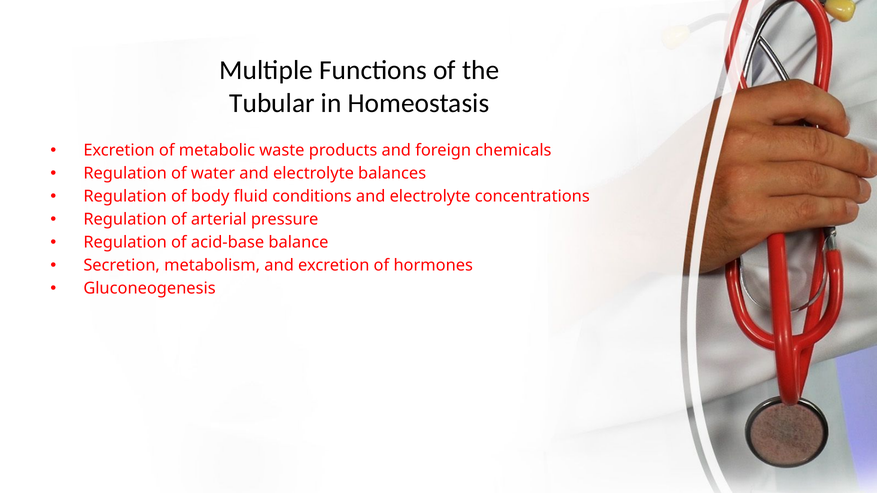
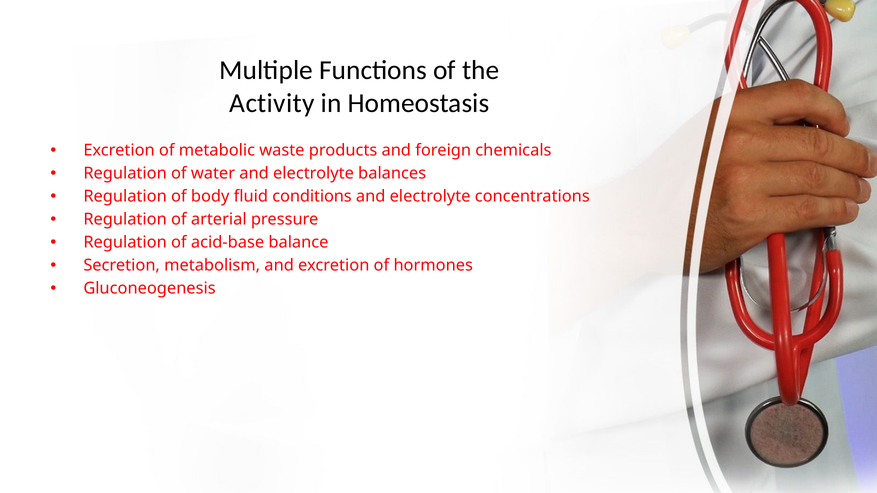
Tubular: Tubular -> Activity (272, 103)
